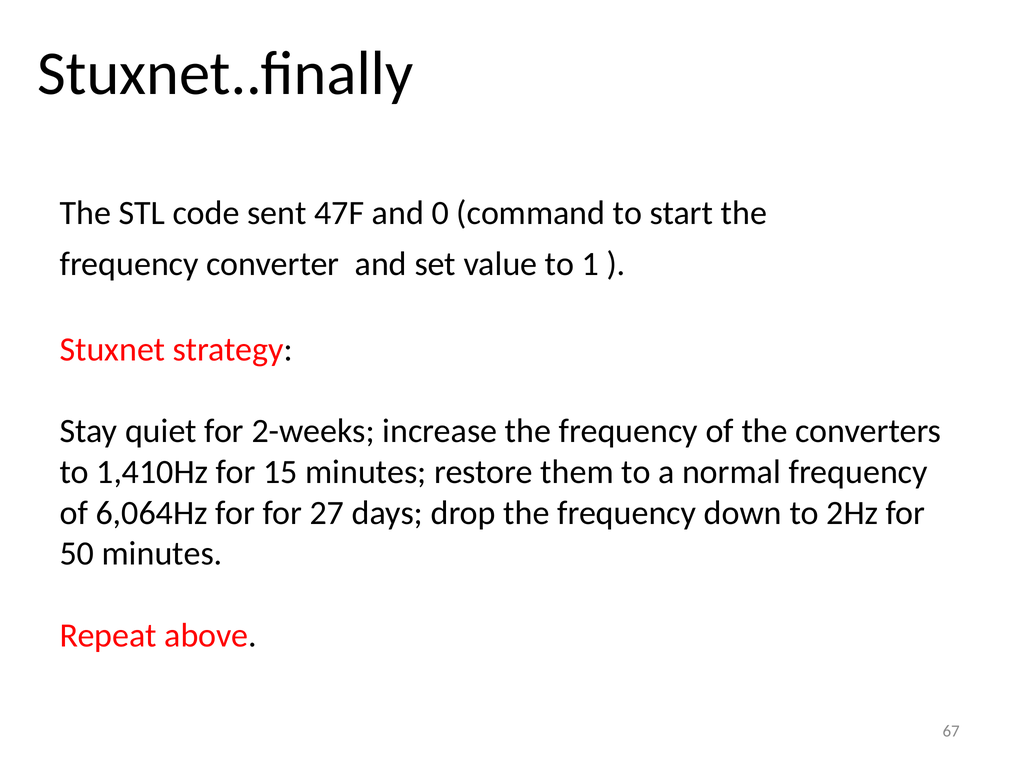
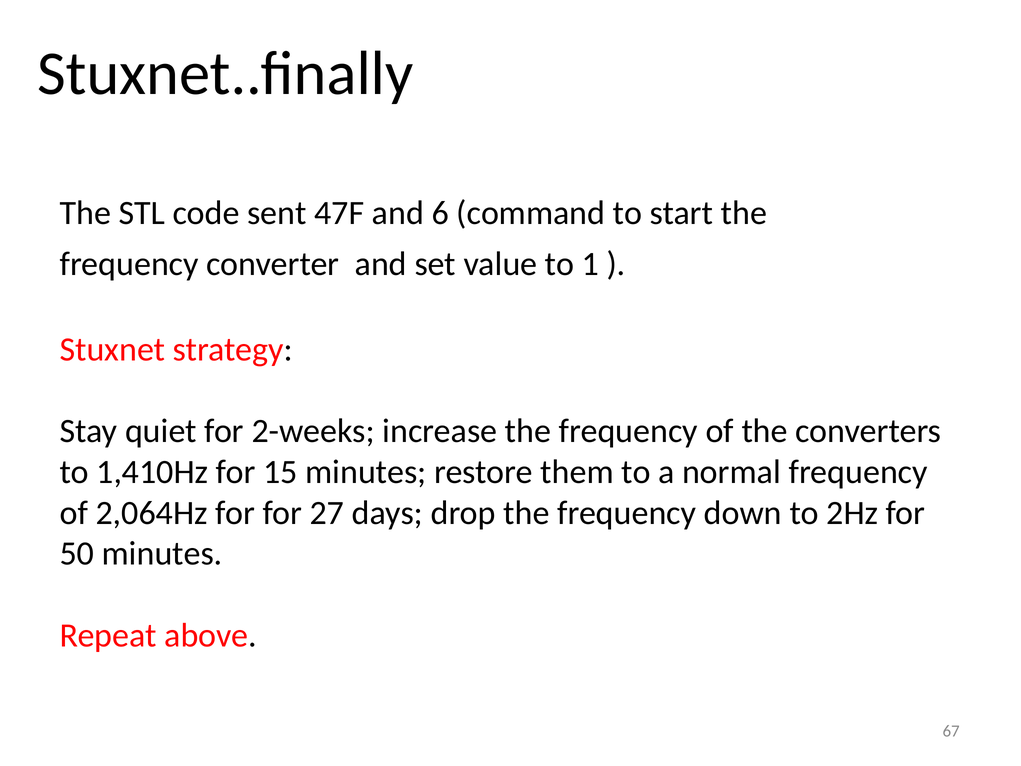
0: 0 -> 6 (440, 213)
6,064Hz: 6,064Hz -> 2,064Hz (152, 513)
